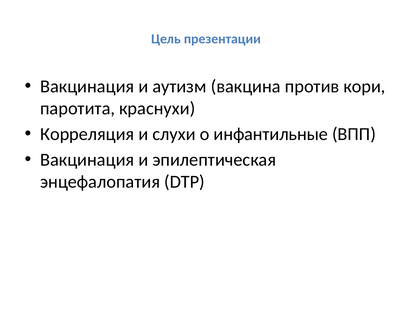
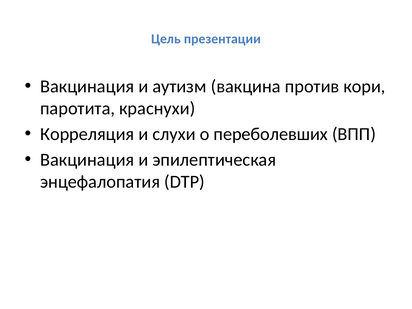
инфантильные: инфантильные -> переболевших (271, 134)
